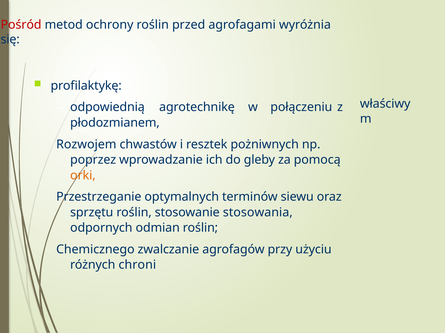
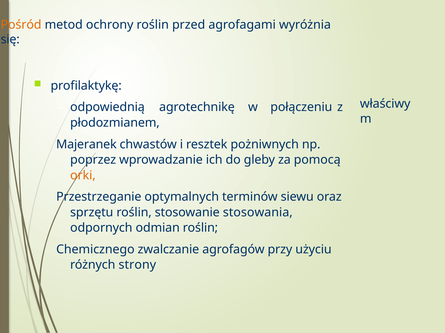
Pośród colour: red -> orange (21, 25)
Rozwojem: Rozwojem -> Majeranek (86, 145)
chroni: chroni -> strony (137, 265)
